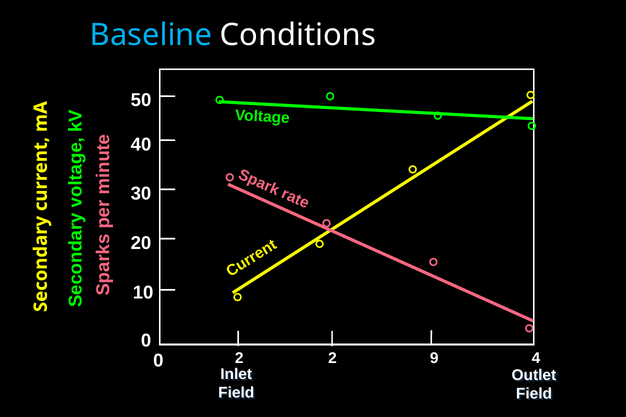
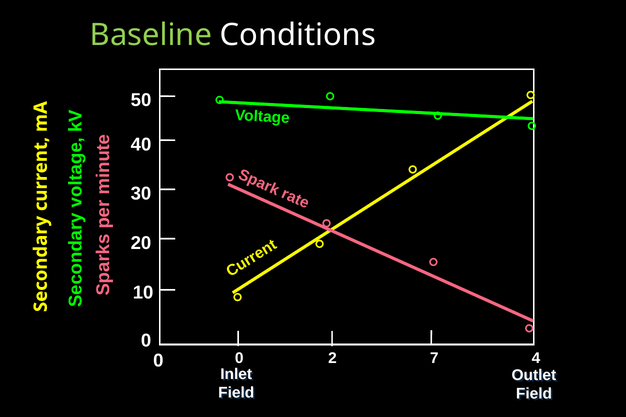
Baseline colour: light blue -> light green (151, 35)
0 2: 2 -> 0 (239, 358)
9: 9 -> 7 (434, 358)
